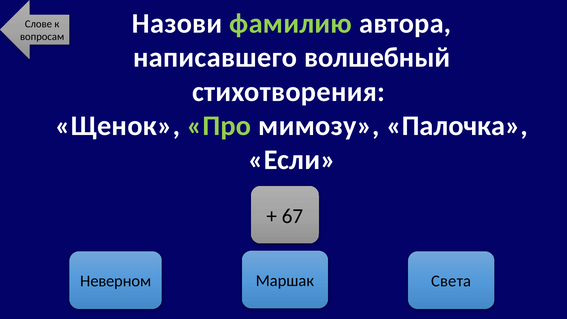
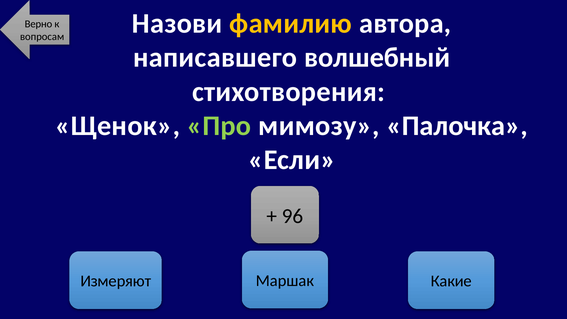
фамилию colour: light green -> yellow (291, 24)
Слове: Слове -> Верно (38, 24)
67: 67 -> 96 (293, 216)
Неверном: Неверном -> Измеряют (116, 281)
Света: Света -> Какие (451, 281)
